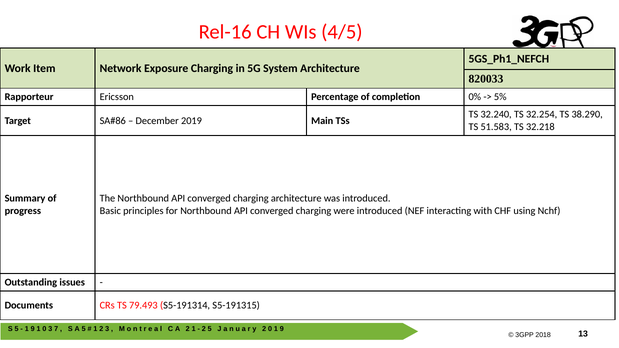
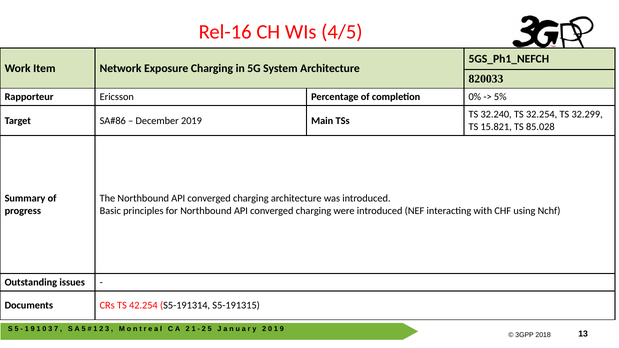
38.290: 38.290 -> 32.299 (587, 114)
51.583: 51.583 -> 15.821 (496, 127)
32.218: 32.218 -> 85.028 (540, 127)
79.493: 79.493 -> 42.254 (143, 306)
